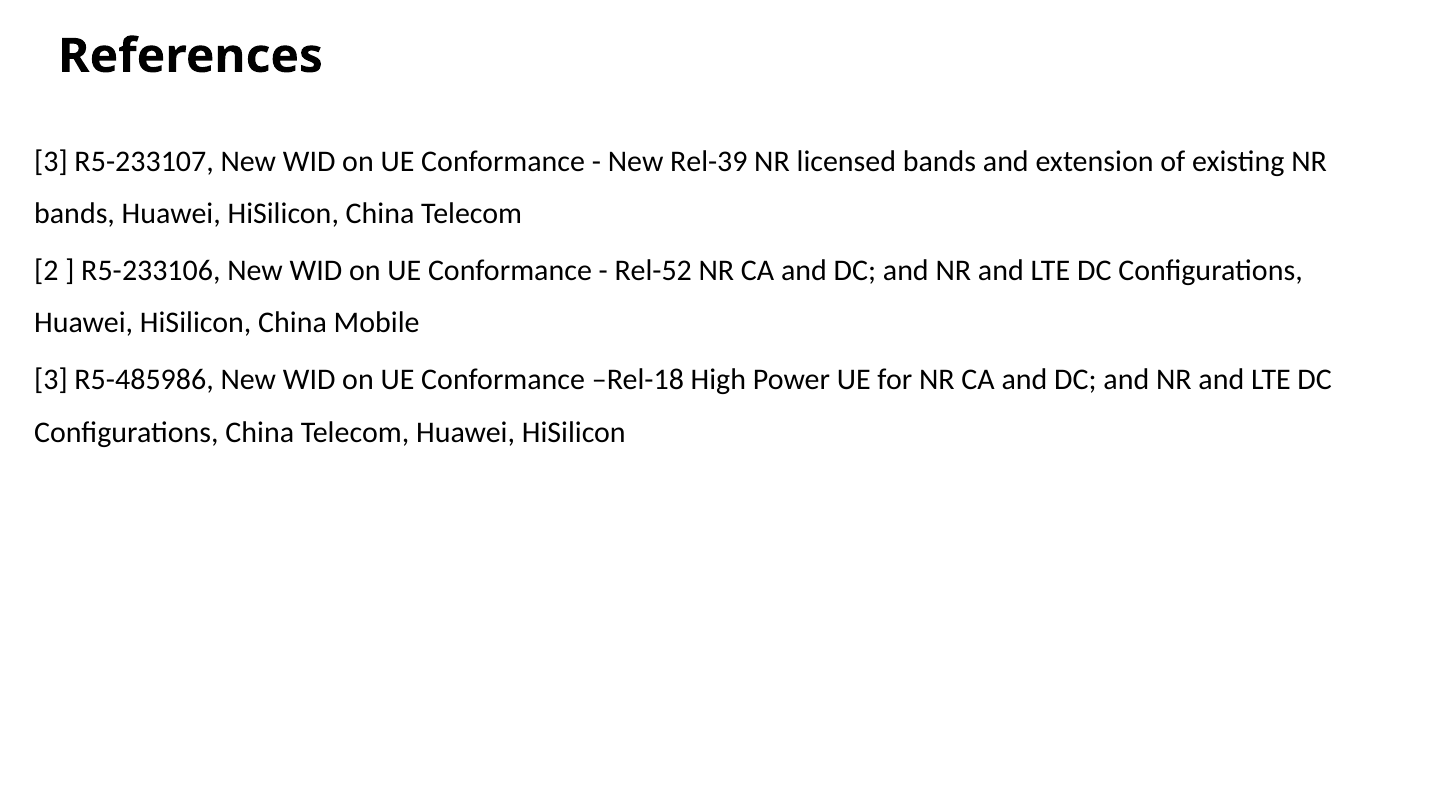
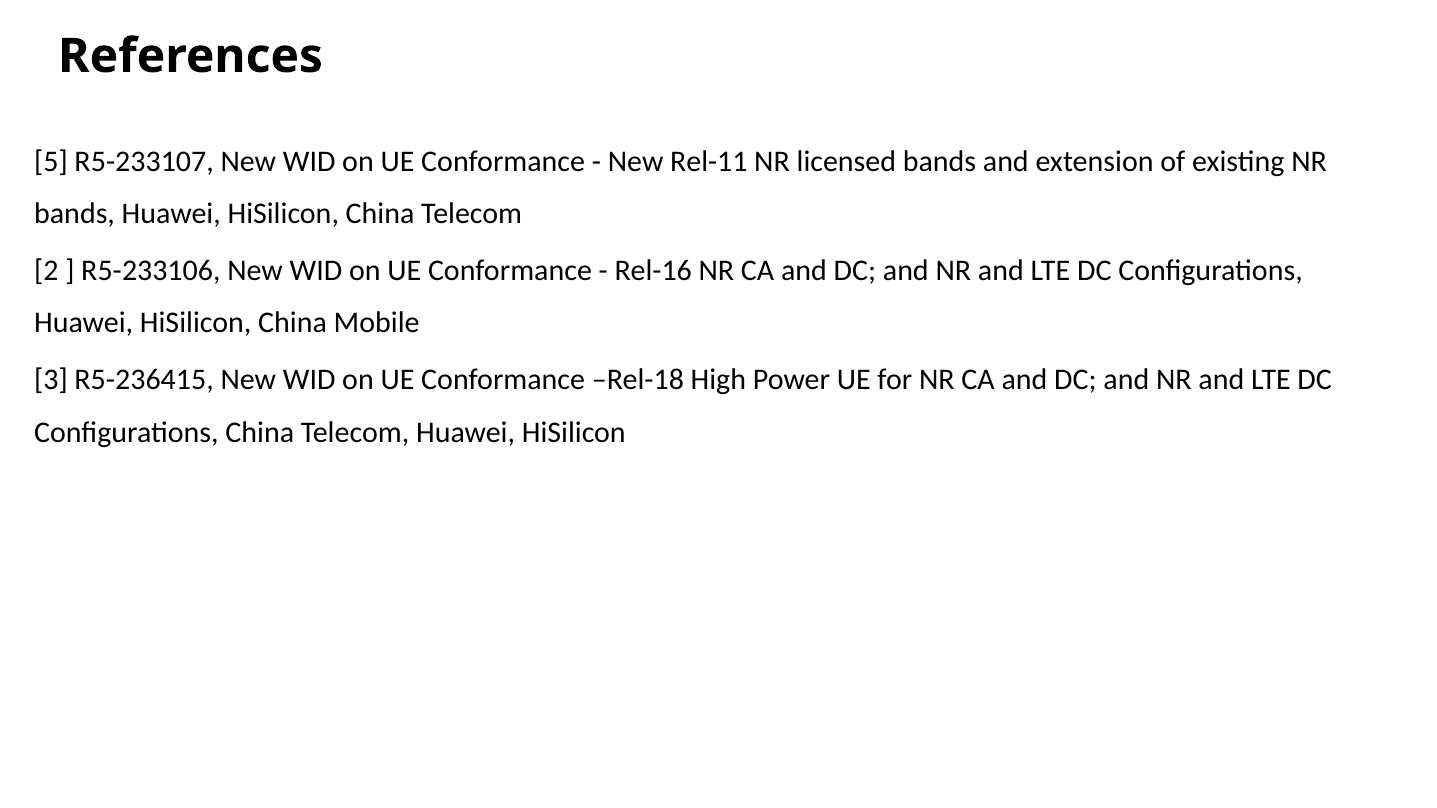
3: 3 -> 5 (51, 162)
Rel-39: Rel-39 -> Rel-11 (709, 162)
Rel-52: Rel-52 -> Rel-16 (653, 271)
R5-485986: R5-485986 -> R5-236415 (144, 380)
